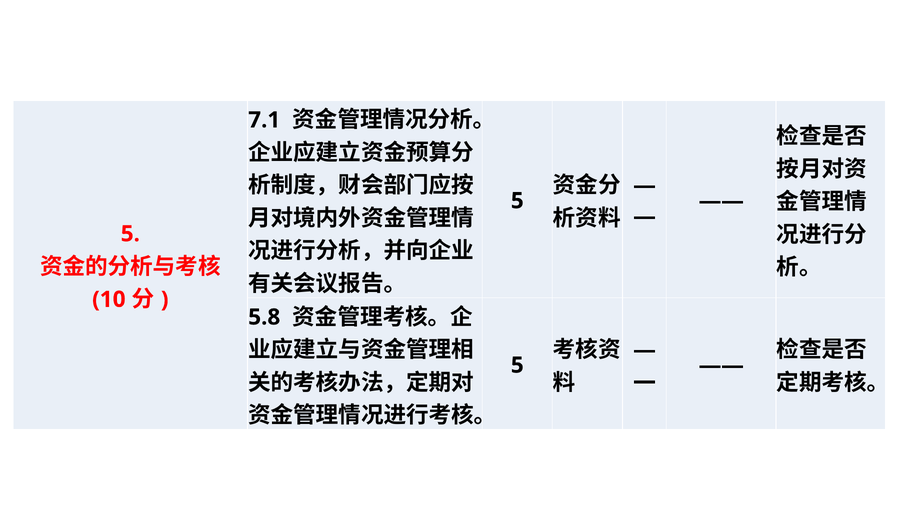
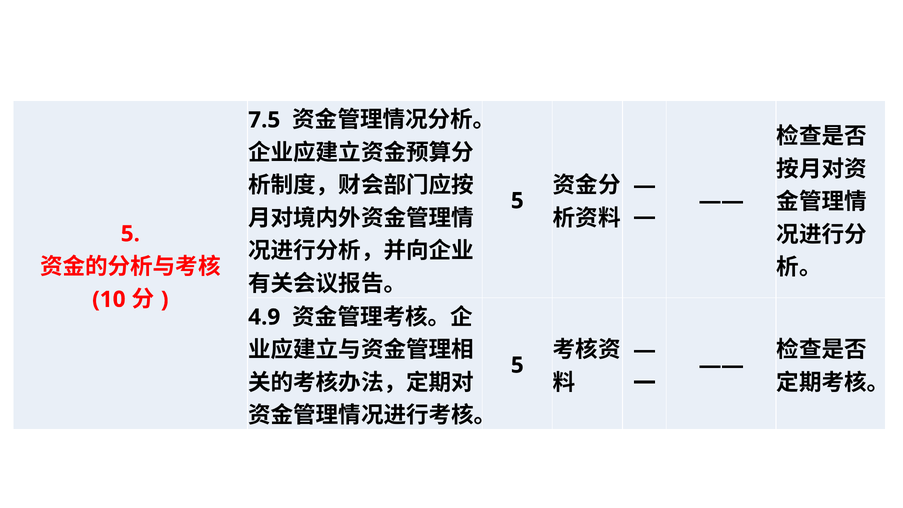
7.1: 7.1 -> 7.5 (264, 120)
5.8: 5.8 -> 4.9 (264, 317)
